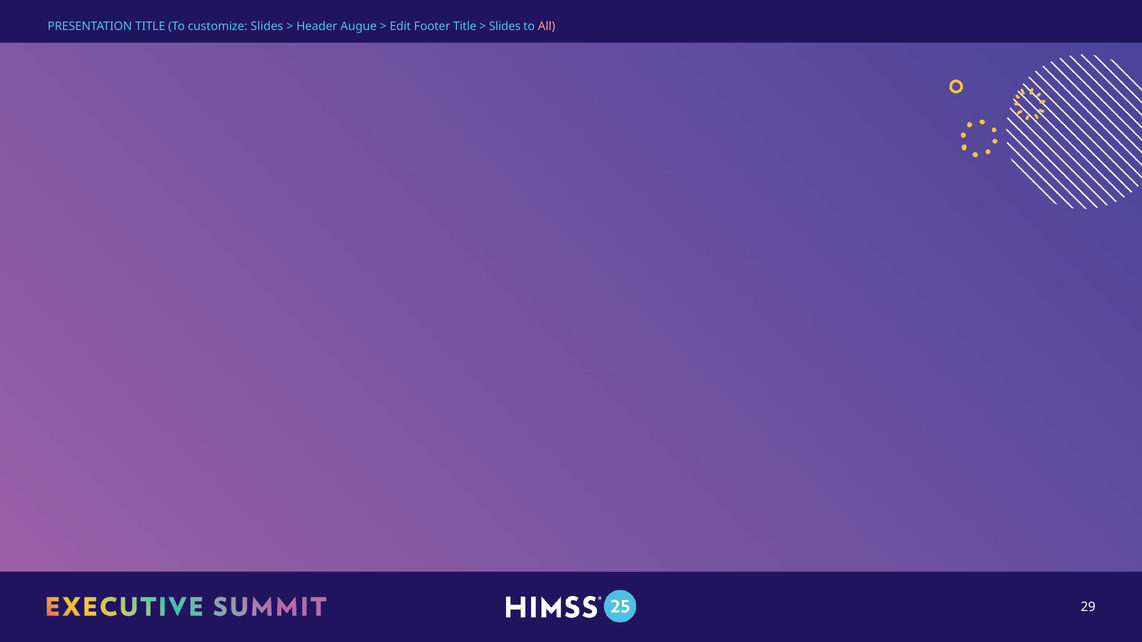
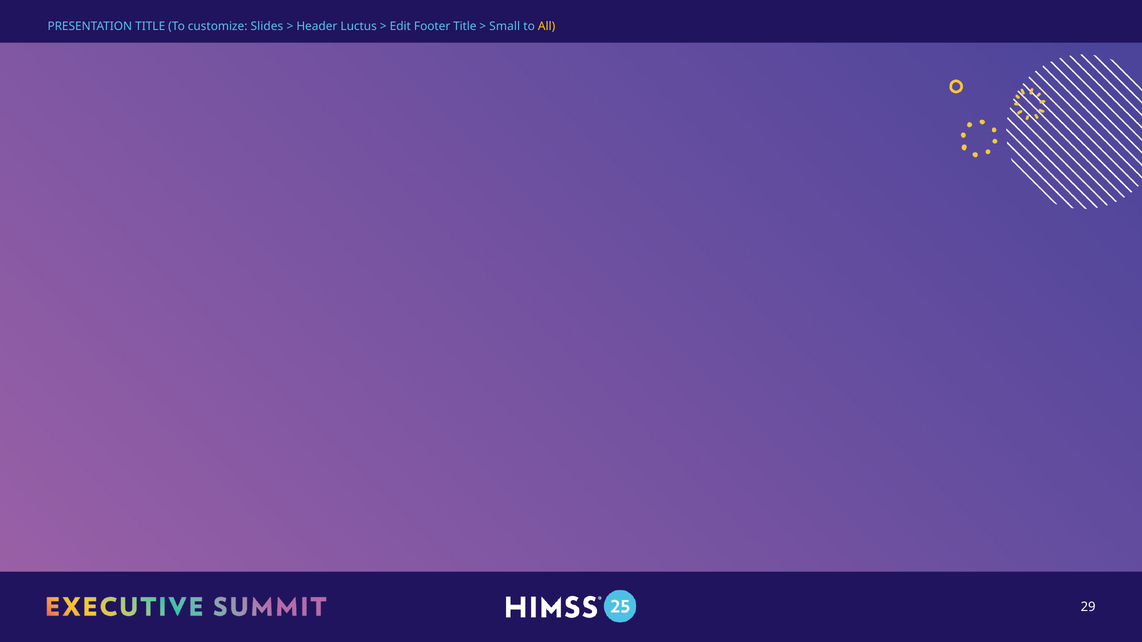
Augue: Augue -> Luctus (359, 26)
Slides: Slides -> Small (505, 26)
All colour: pink -> yellow (547, 26)
